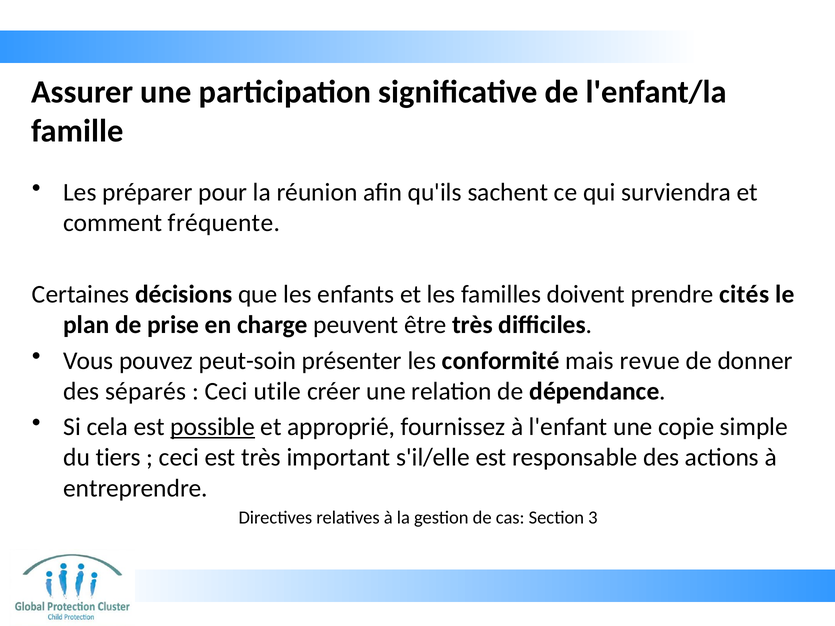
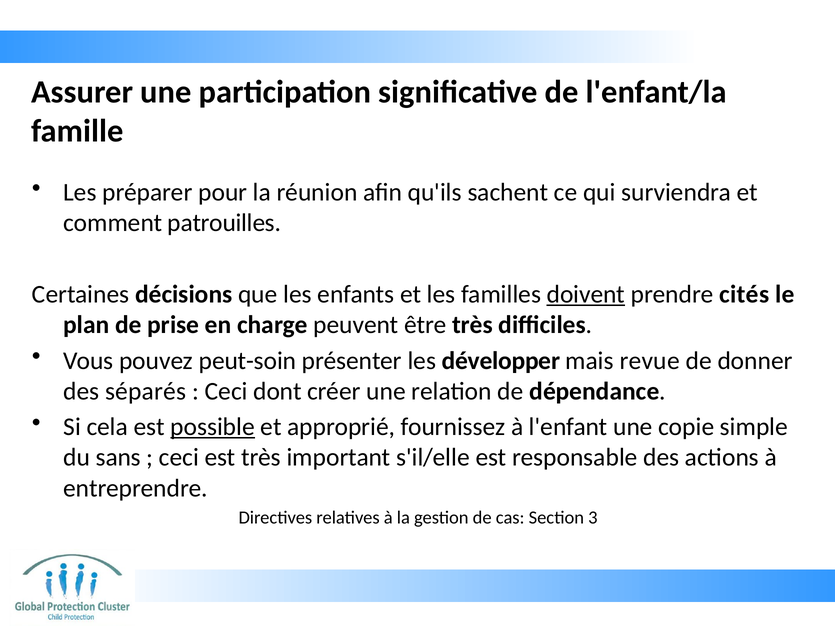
fréquente: fréquente -> patrouilles (224, 223)
doivent underline: none -> present (586, 295)
conformité: conformité -> développer (501, 361)
utile: utile -> dont (277, 391)
tiers: tiers -> sans (118, 458)
